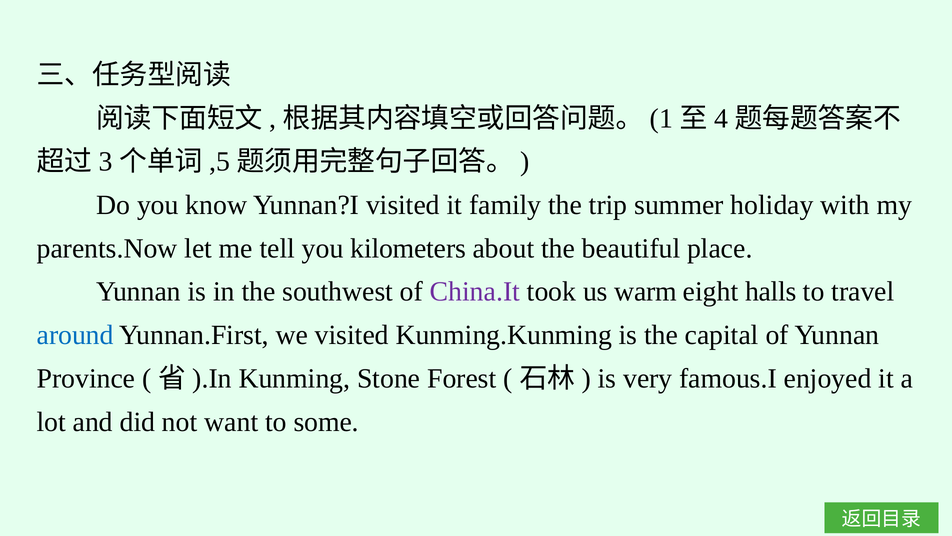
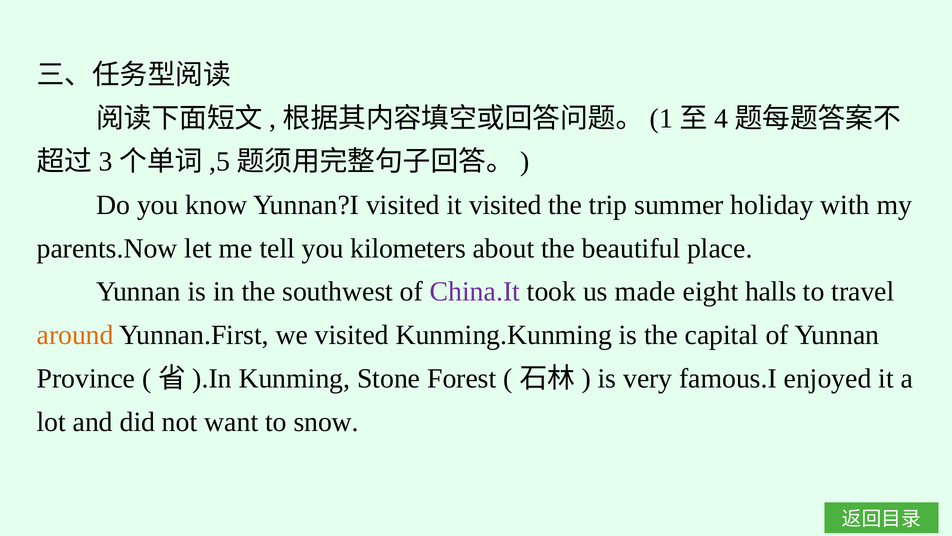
it family: family -> visited (505, 205)
warm: warm -> made (645, 292)
around colour: blue -> orange (75, 335)
some: some -> snow (326, 421)
